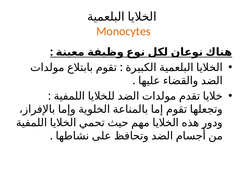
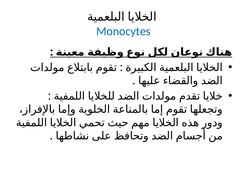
Monocytes colour: orange -> blue (123, 31)
